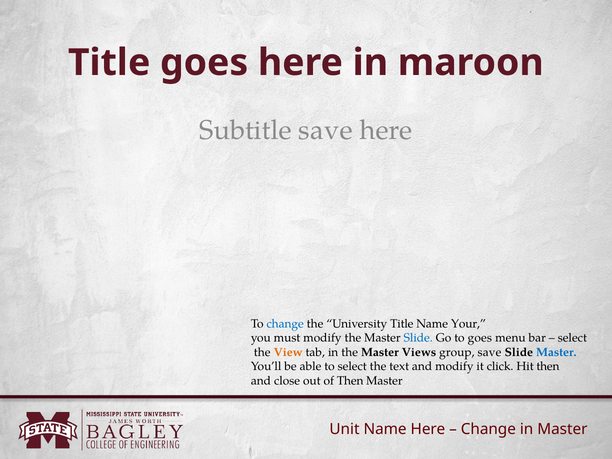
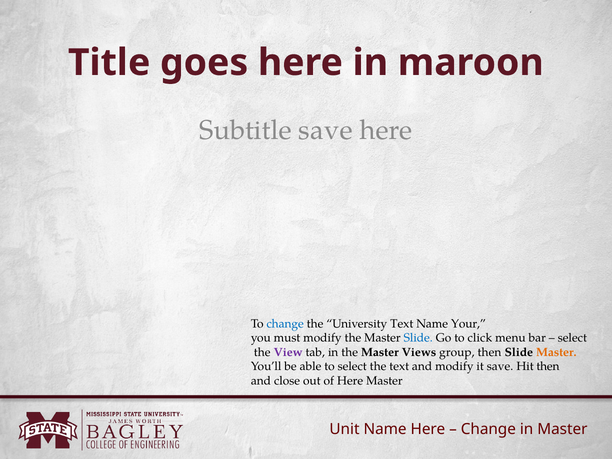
University Title: Title -> Text (402, 324)
to goes: goes -> click (480, 338)
View colour: orange -> purple (288, 352)
group save: save -> then (489, 352)
Master colour: blue -> orange (556, 352)
it click: click -> save (500, 366)
of Then: Then -> Here (350, 381)
